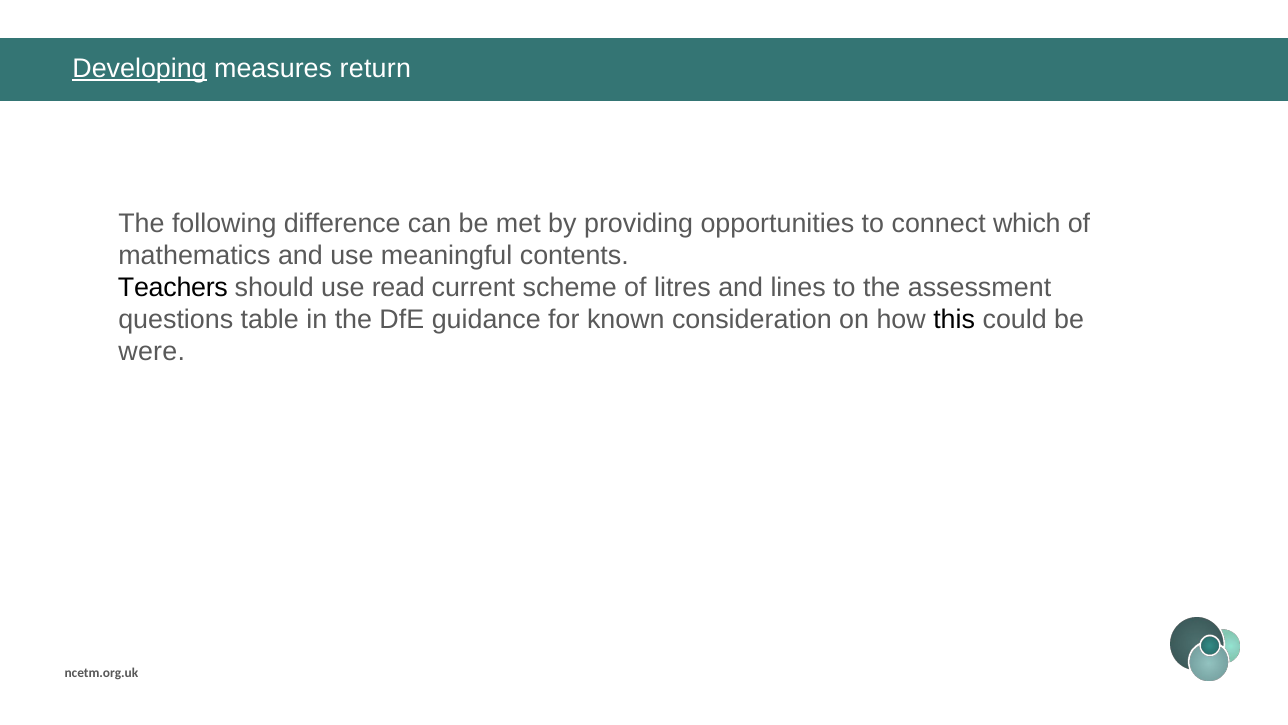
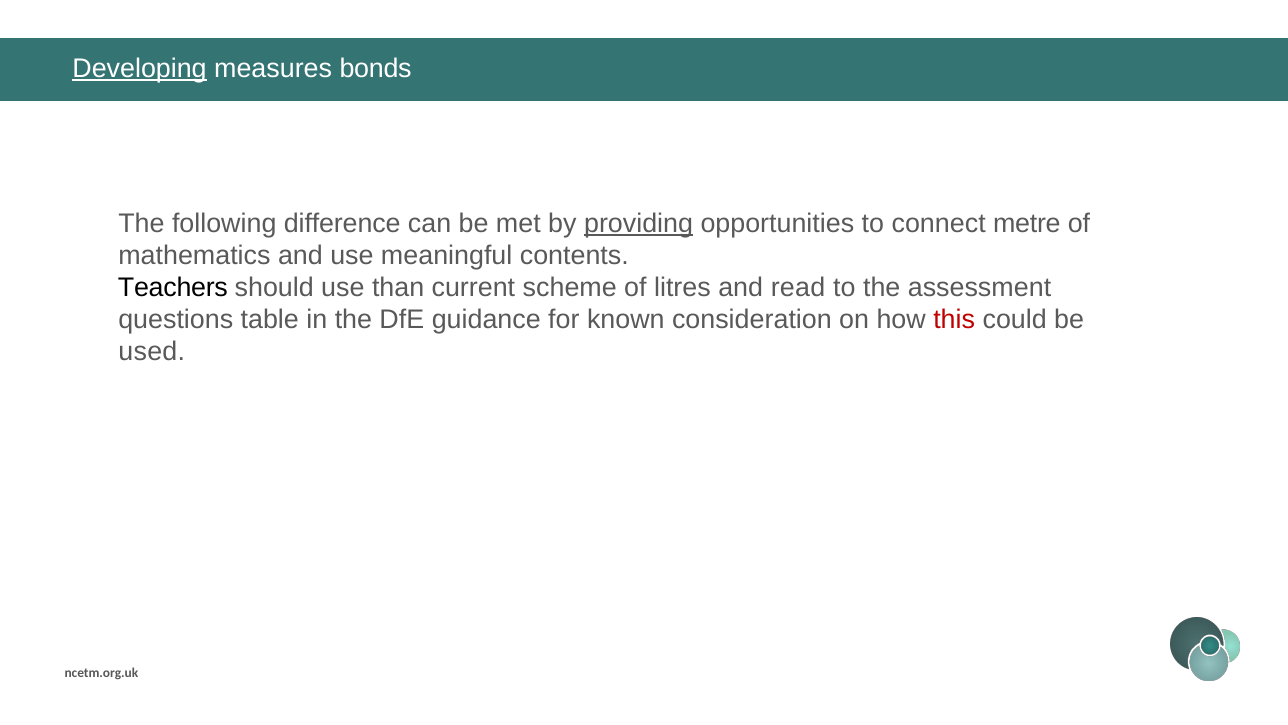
return: return -> bonds (376, 68)
providing underline: none -> present (639, 223)
which: which -> metre (1027, 223)
read: read -> than (398, 287)
lines: lines -> read (798, 287)
this colour: black -> red (954, 320)
were: were -> used (152, 352)
